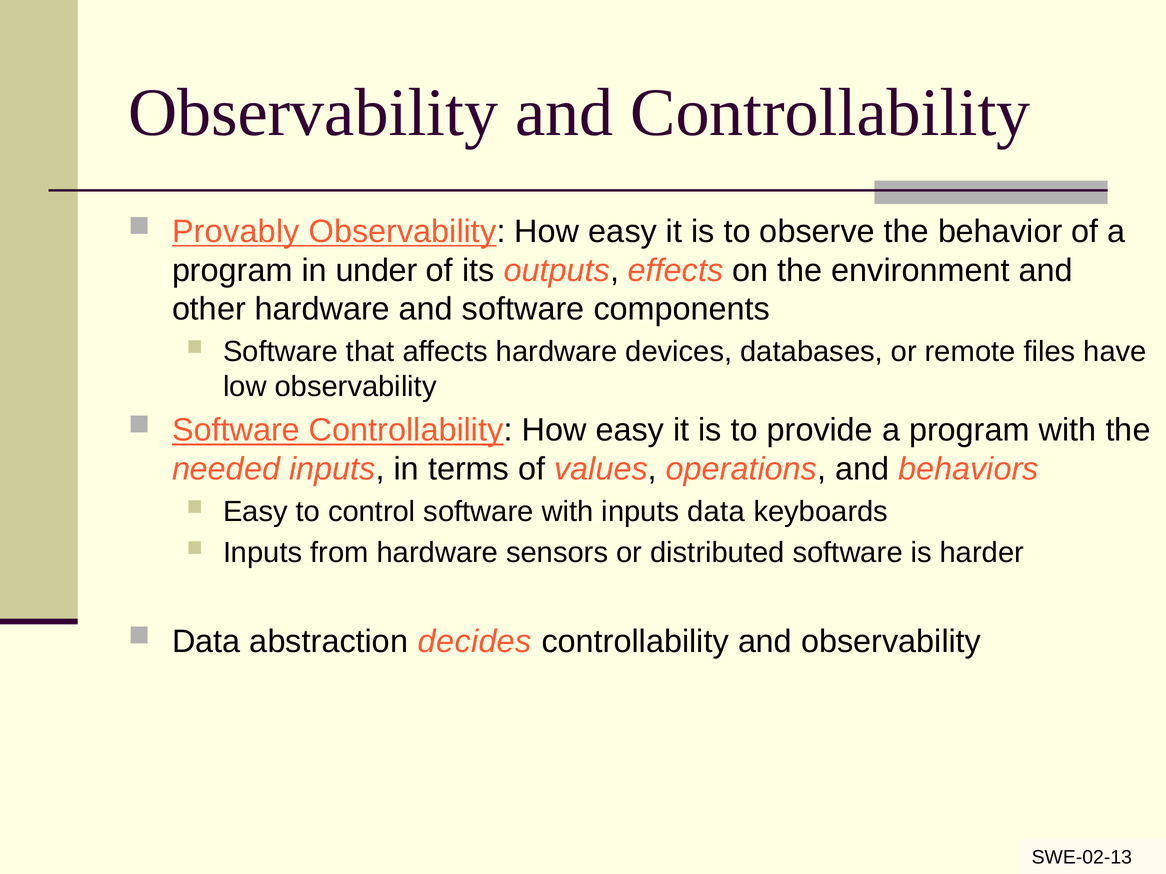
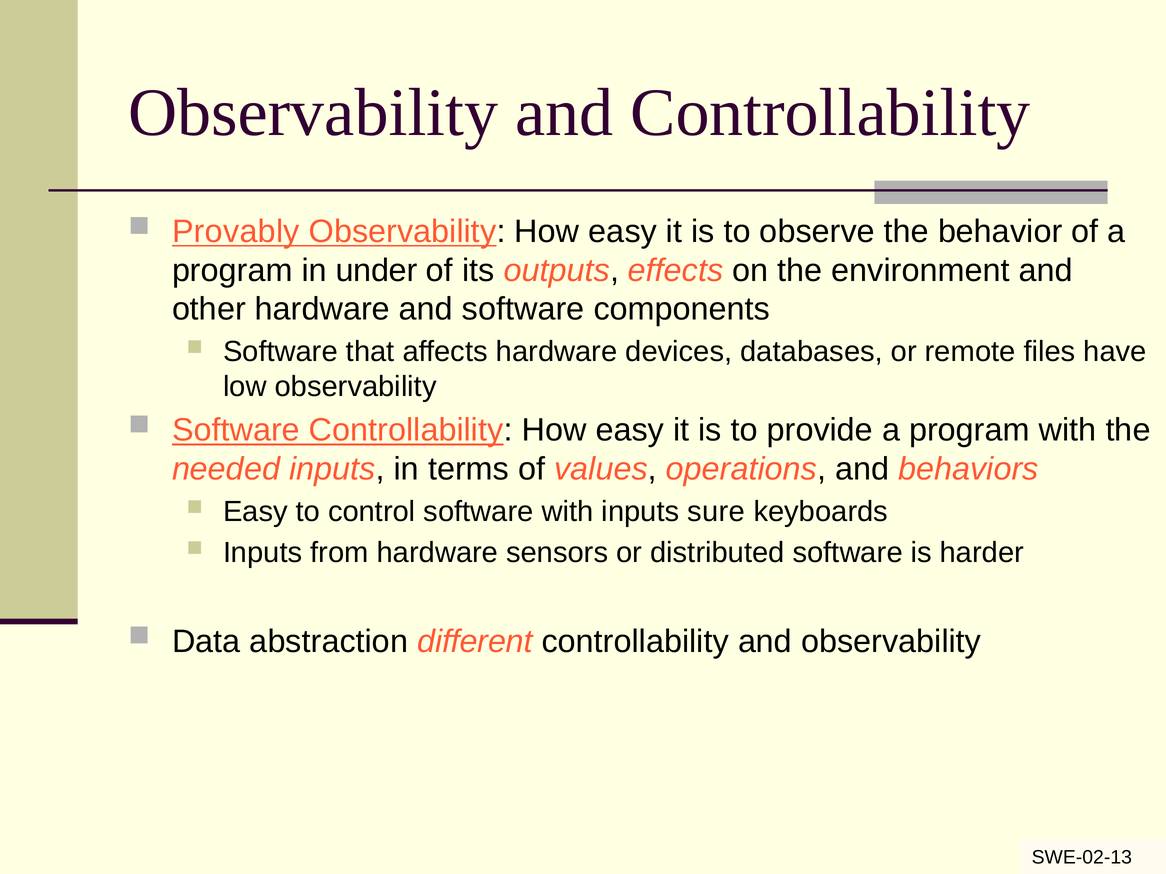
inputs data: data -> sure (716, 512)
decides: decides -> different (475, 642)
